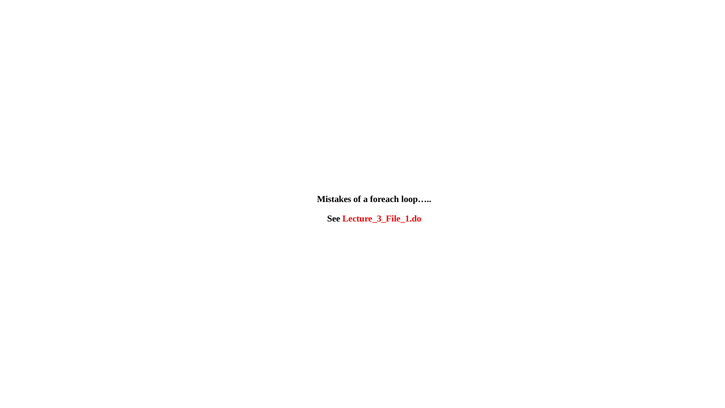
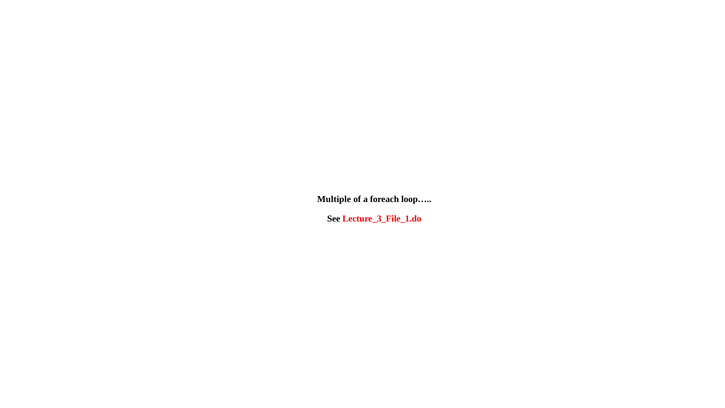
Mistakes: Mistakes -> Multiple (334, 199)
